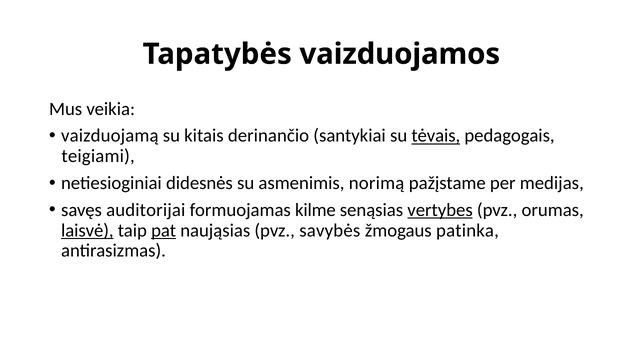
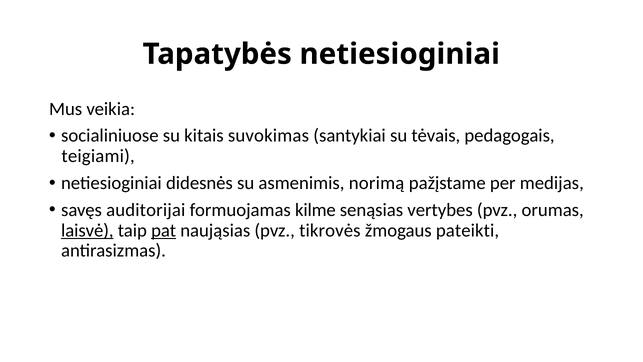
Tapatybės vaizduojamos: vaizduojamos -> netiesioginiai (400, 54)
vaizduojamą: vaizduojamą -> socialiniuose (110, 136)
derinančio: derinančio -> suvokimas (268, 136)
tėvais underline: present -> none (436, 136)
vertybes underline: present -> none (440, 210)
savybės: savybės -> tikrovės (330, 230)
patinka: patinka -> pateikti (468, 230)
